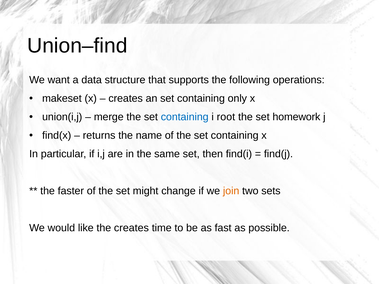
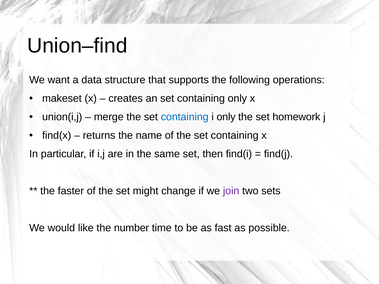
i root: root -> only (226, 117)
join colour: orange -> purple (231, 191)
the creates: creates -> number (132, 228)
